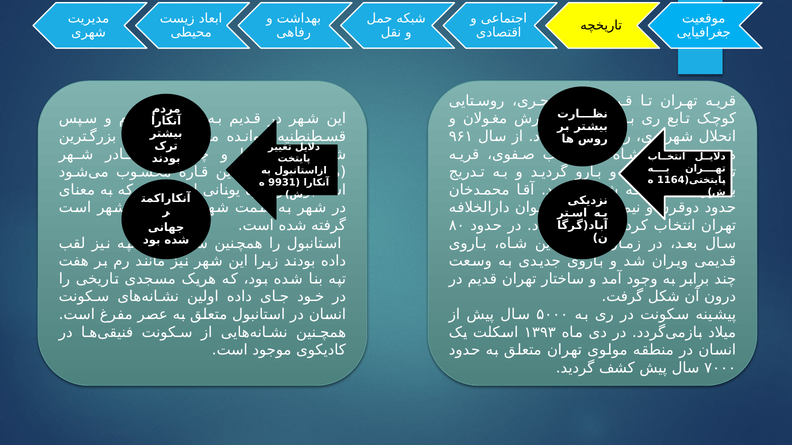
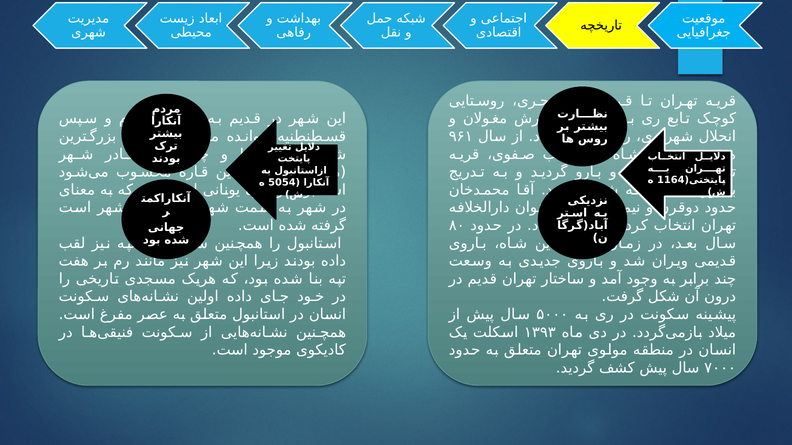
9931: 9931 -> 5054 (282, 183)
